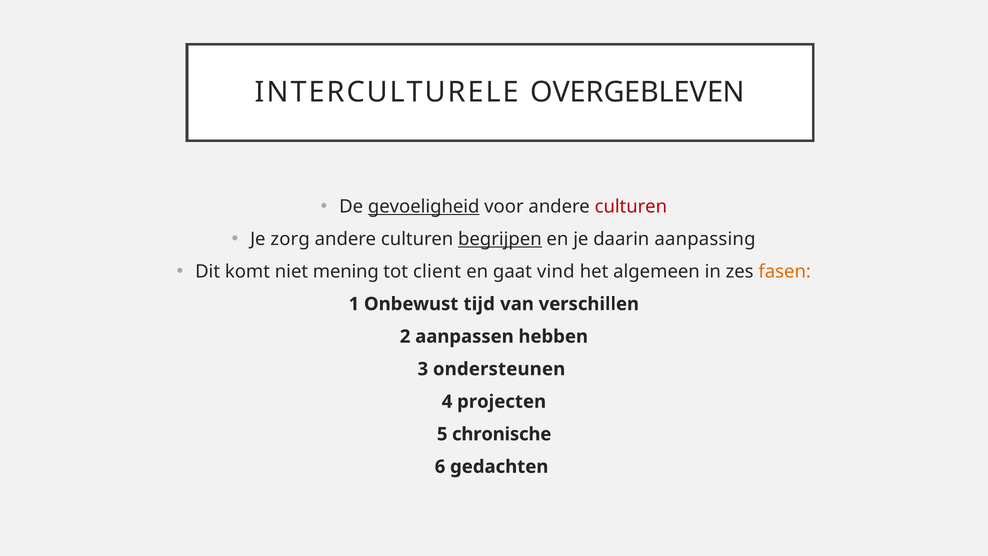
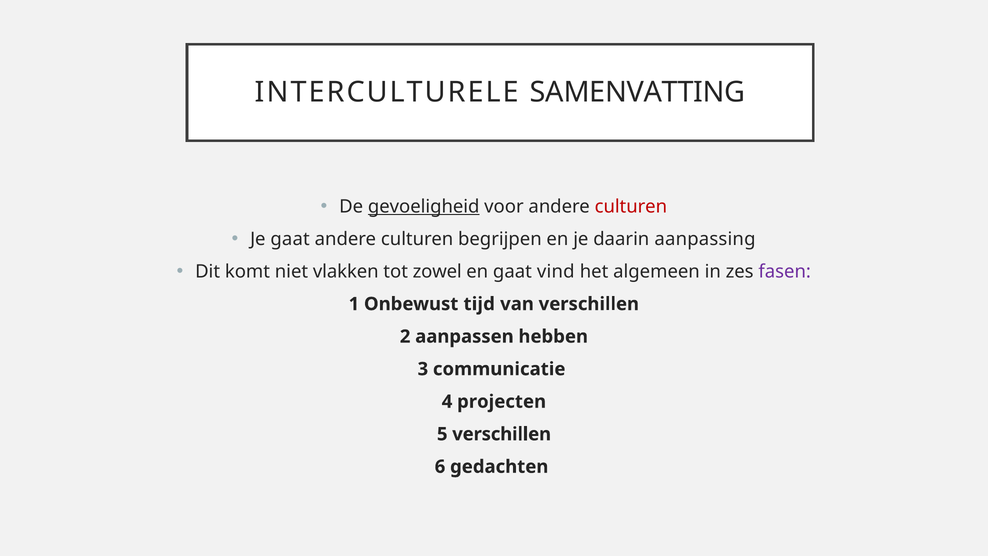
OVERGEBLEVEN: OVERGEBLEVEN -> SAMENVATTING (638, 92)
Je zorg: zorg -> gaat (290, 239)
begrijpen underline: present -> none (500, 239)
mening: mening -> vlakken (346, 271)
client: client -> zowel (437, 271)
fasen colour: orange -> purple (785, 271)
ondersteunen: ondersteunen -> communicatie (499, 369)
5 chronische: chronische -> verschillen (502, 434)
